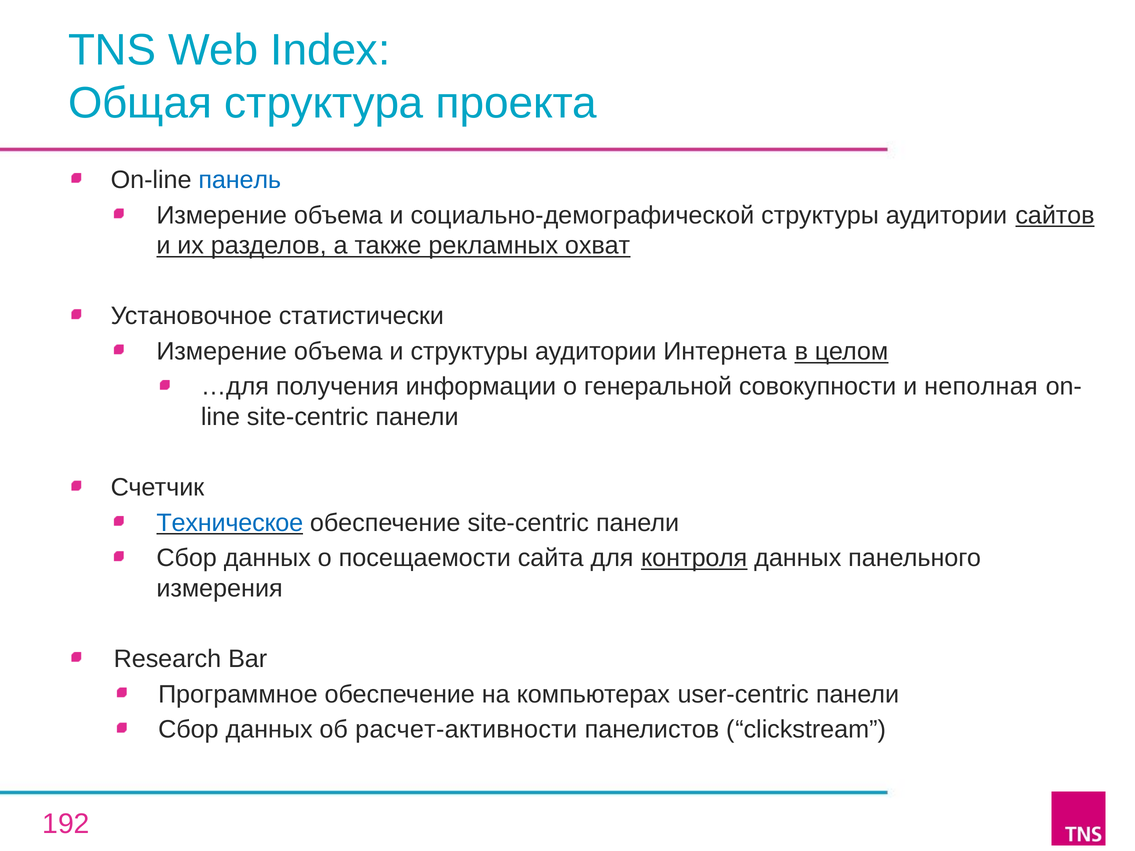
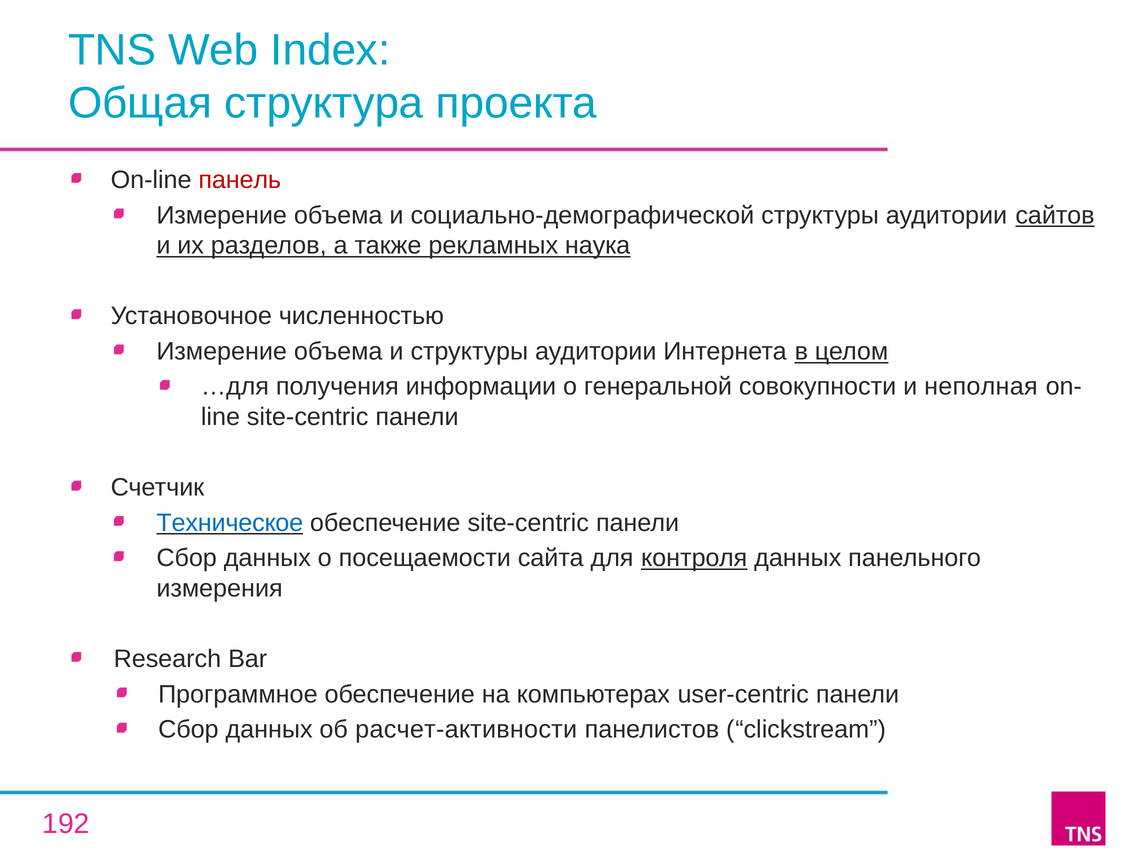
панель colour: blue -> red (240, 180)
охват: охват -> наука (598, 246)
статистически: статистически -> численностью (361, 316)
